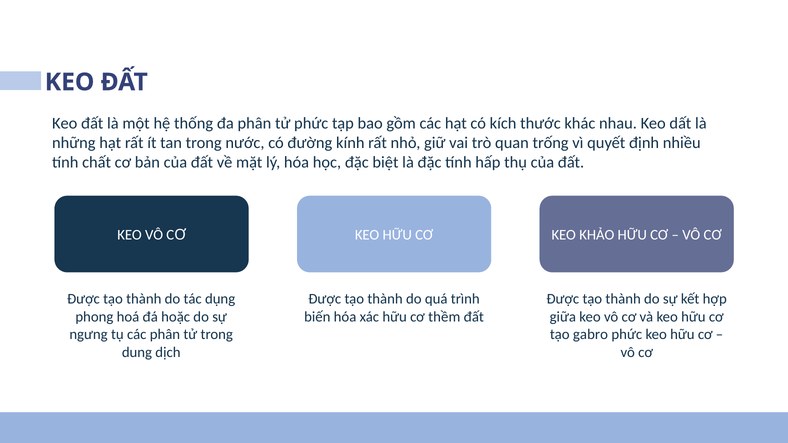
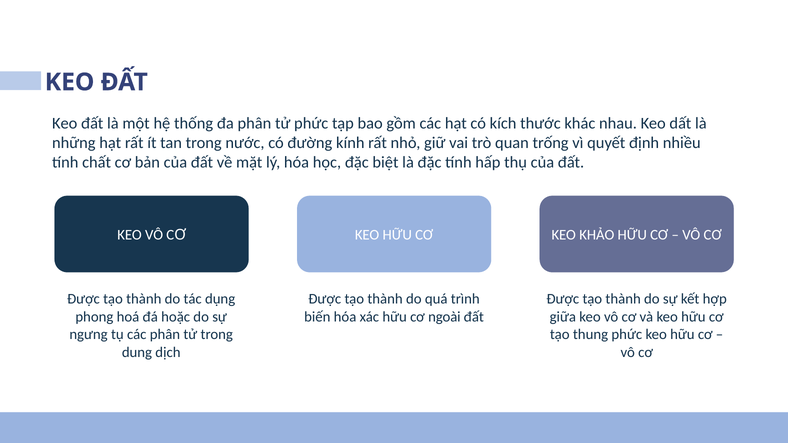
thềm: thềm -> ngoài (444, 317)
gabro: gabro -> thung (591, 335)
